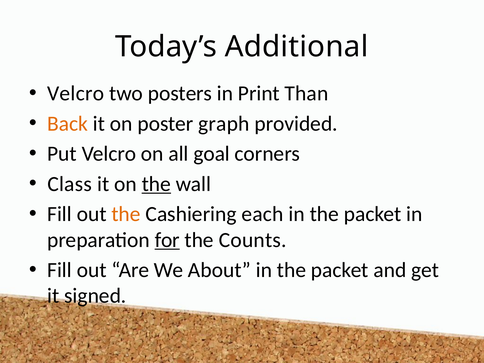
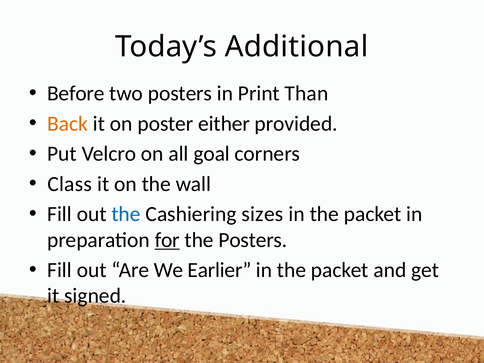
Velcro: Velcro -> Before (76, 93)
graph: graph -> either (224, 124)
the underline: present -> none (156, 184)
the colour: orange -> blue (126, 214)
each: each -> sizes (262, 214)
the Counts: Counts -> Posters (253, 240)
About: About -> Earlier (219, 270)
